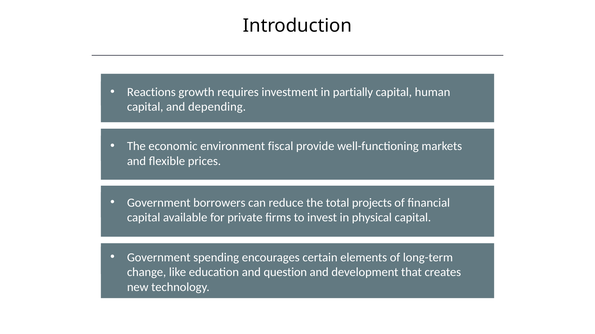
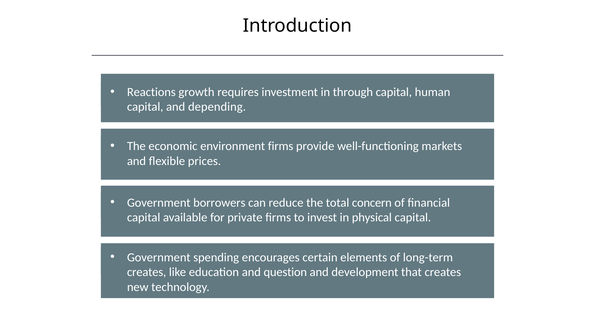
partially: partially -> through (353, 92)
environment fiscal: fiscal -> firms (281, 146)
projects: projects -> concern (372, 203)
change: change -> creates (147, 273)
